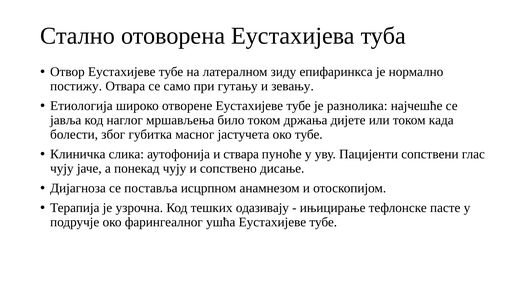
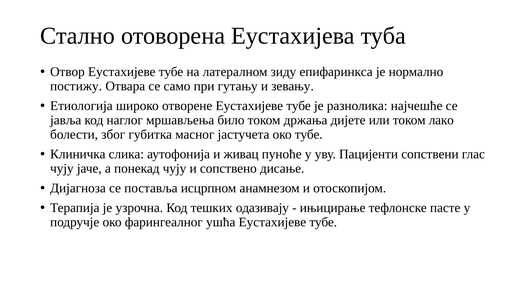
када: када -> лако (441, 120)
ствара: ствара -> живац (241, 154)
